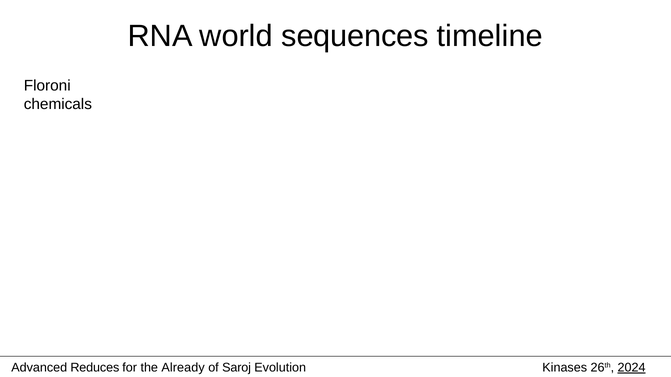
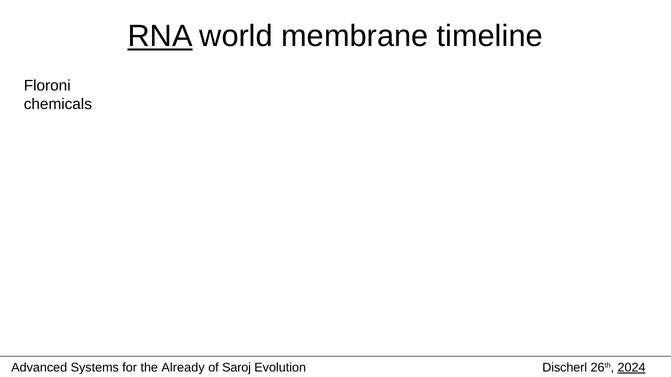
RNA underline: none -> present (160, 36)
sequences: sequences -> membrane (355, 36)
Reduces: Reduces -> Systems (95, 368)
Kinases: Kinases -> Discherl (565, 368)
